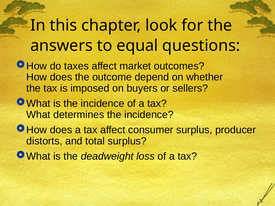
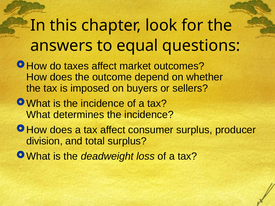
distorts: distorts -> division (44, 141)
